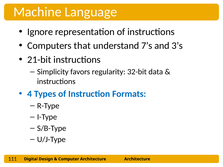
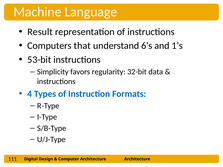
Ignore: Ignore -> Result (40, 32)
7’s: 7’s -> 6’s (147, 46)
3’s: 3’s -> 1’s (177, 46)
21-bit: 21-bit -> 53-bit (39, 60)
